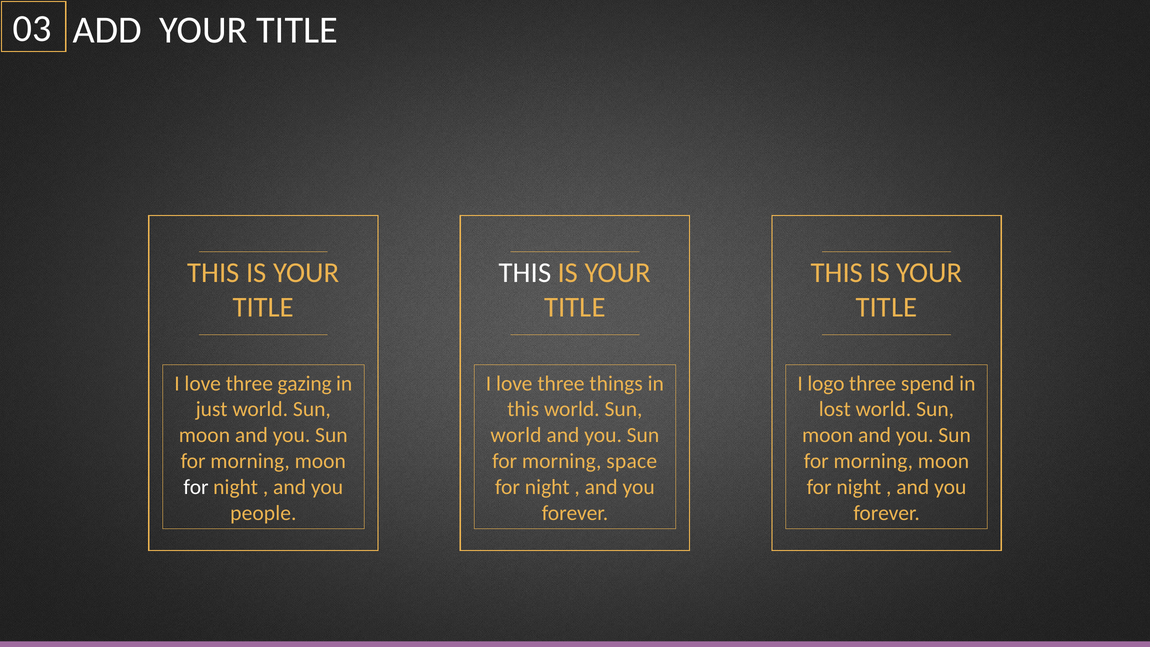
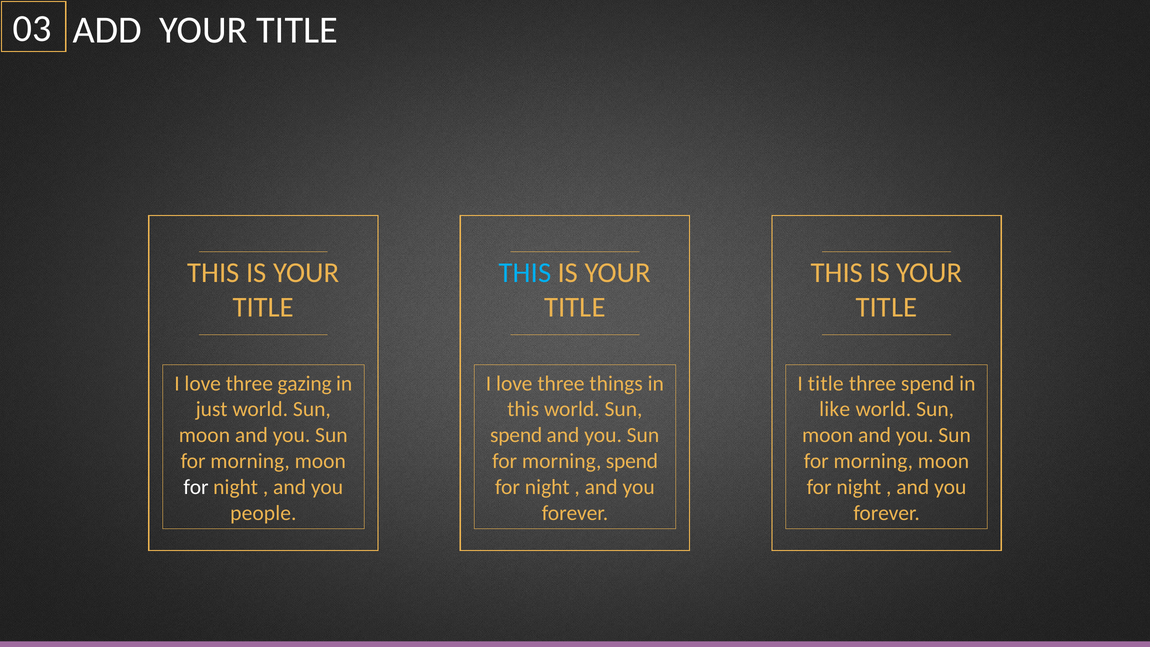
THIS colour: white -> light blue (525, 273)
I logo: logo -> title (826, 383)
lost: lost -> like (835, 409)
world: world -> spend (516, 435)
morning space: space -> spend (632, 461)
